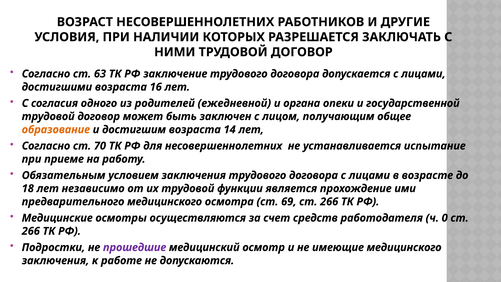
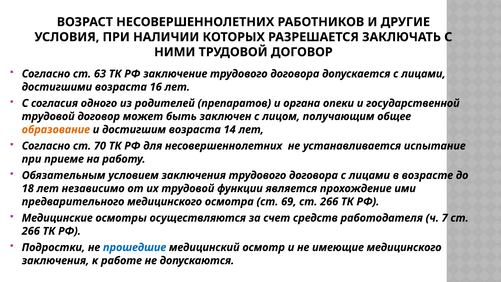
ежедневной: ежедневной -> препаратов (234, 103)
0: 0 -> 7 (445, 218)
прошедшие colour: purple -> blue (135, 247)
